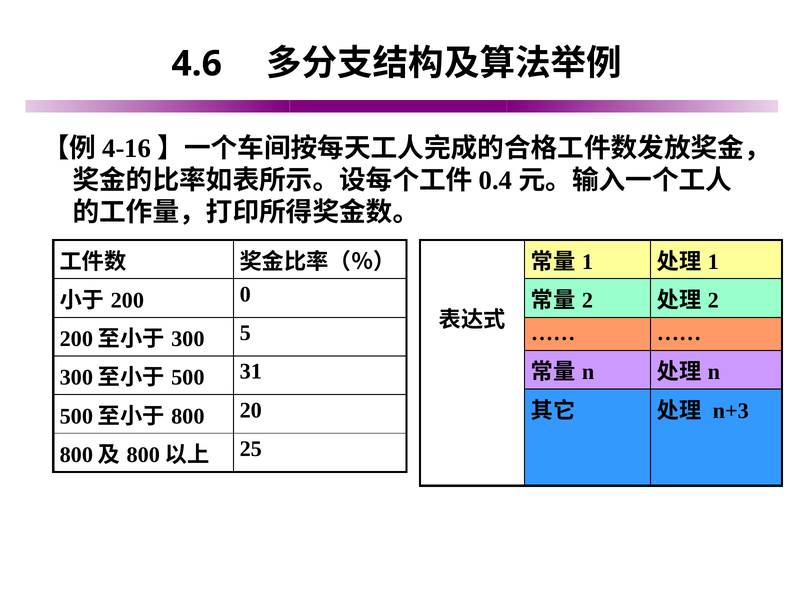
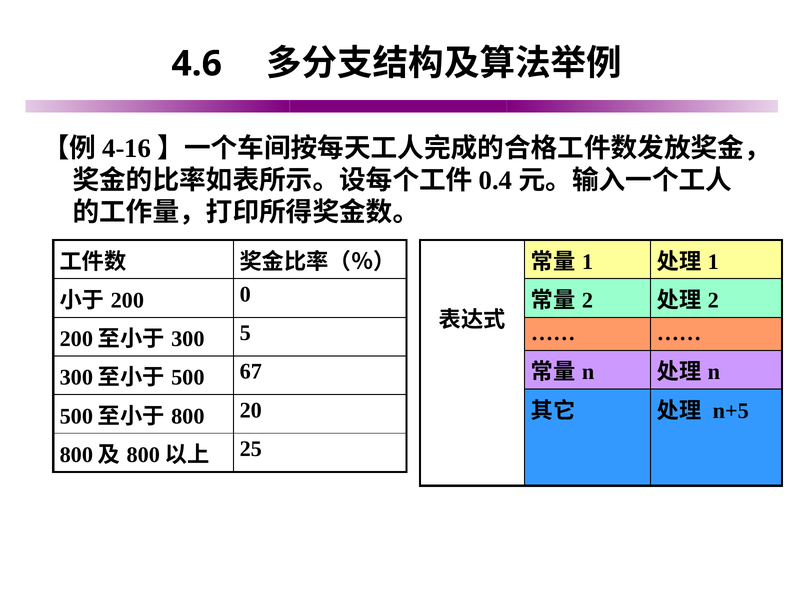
31: 31 -> 67 (251, 372)
n+3: n+3 -> n+5 (731, 411)
